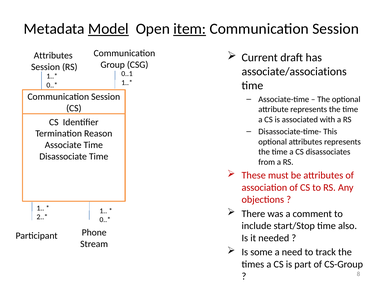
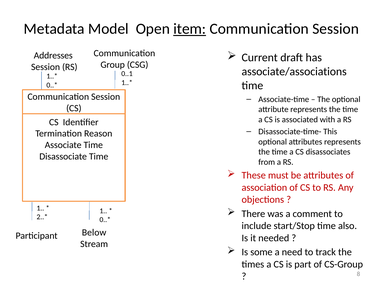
Model underline: present -> none (108, 29)
Attributes: Attributes -> Addresses (53, 56)
Phone: Phone -> Below (94, 233)
